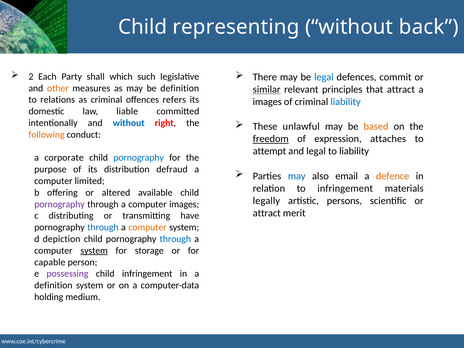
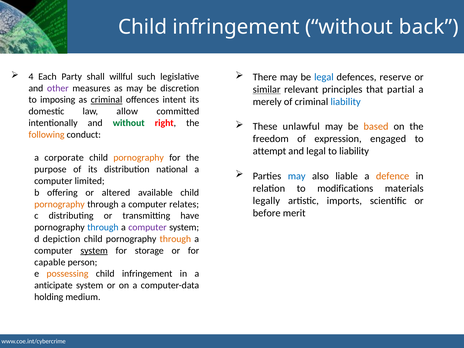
representing: representing -> infringement (236, 27)
2: 2 -> 4 (31, 77)
which: which -> willful (121, 77)
commit: commit -> reserve (395, 77)
other colour: orange -> purple (58, 88)
be definition: definition -> discretion (180, 88)
that attract: attract -> partial (401, 89)
relations: relations -> imposing (58, 100)
criminal underline: none -> present (106, 100)
refers: refers -> intent (174, 100)
images: images -> merely (267, 102)
liable: liable -> allow (127, 111)
without colour: blue -> green (129, 123)
freedom underline: present -> none (271, 139)
attaches: attaches -> engaged (388, 139)
pornography colour: blue -> orange (139, 158)
defraud: defraud -> national (172, 169)
email: email -> liable (347, 176)
to infringement: infringement -> modifications (345, 188)
persons: persons -> imports (344, 201)
pornography colour: purple -> orange (59, 204)
computer images: images -> relates (184, 204)
attract: attract -> before (267, 213)
computer colour: orange -> purple (148, 227)
through colour: blue -> orange (175, 239)
possessing colour: purple -> orange (67, 274)
definition: definition -> anticipate (53, 285)
